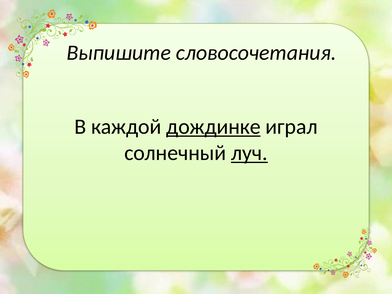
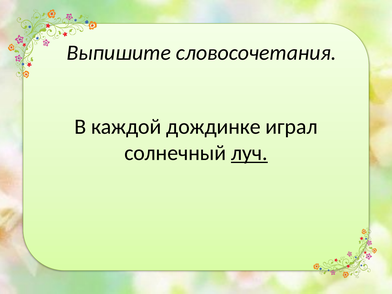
дождинке underline: present -> none (213, 127)
